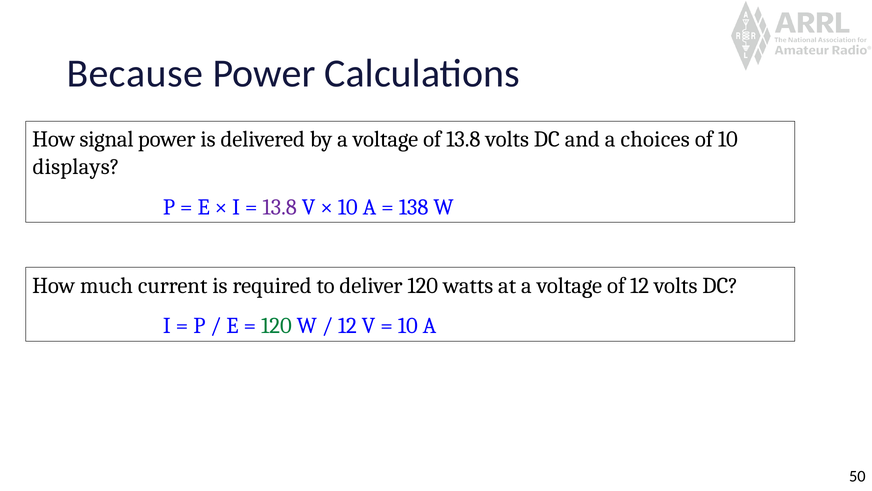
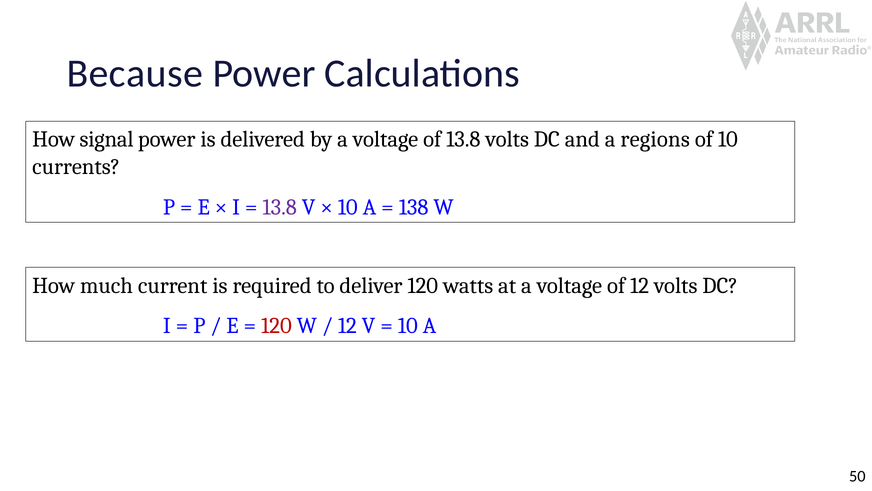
choices: choices -> regions (655, 139)
displays: displays -> currents (76, 167)
120 colour: green -> red (276, 326)
